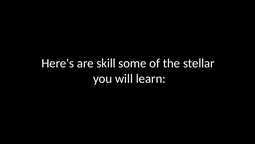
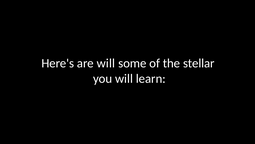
are skill: skill -> will (106, 63)
